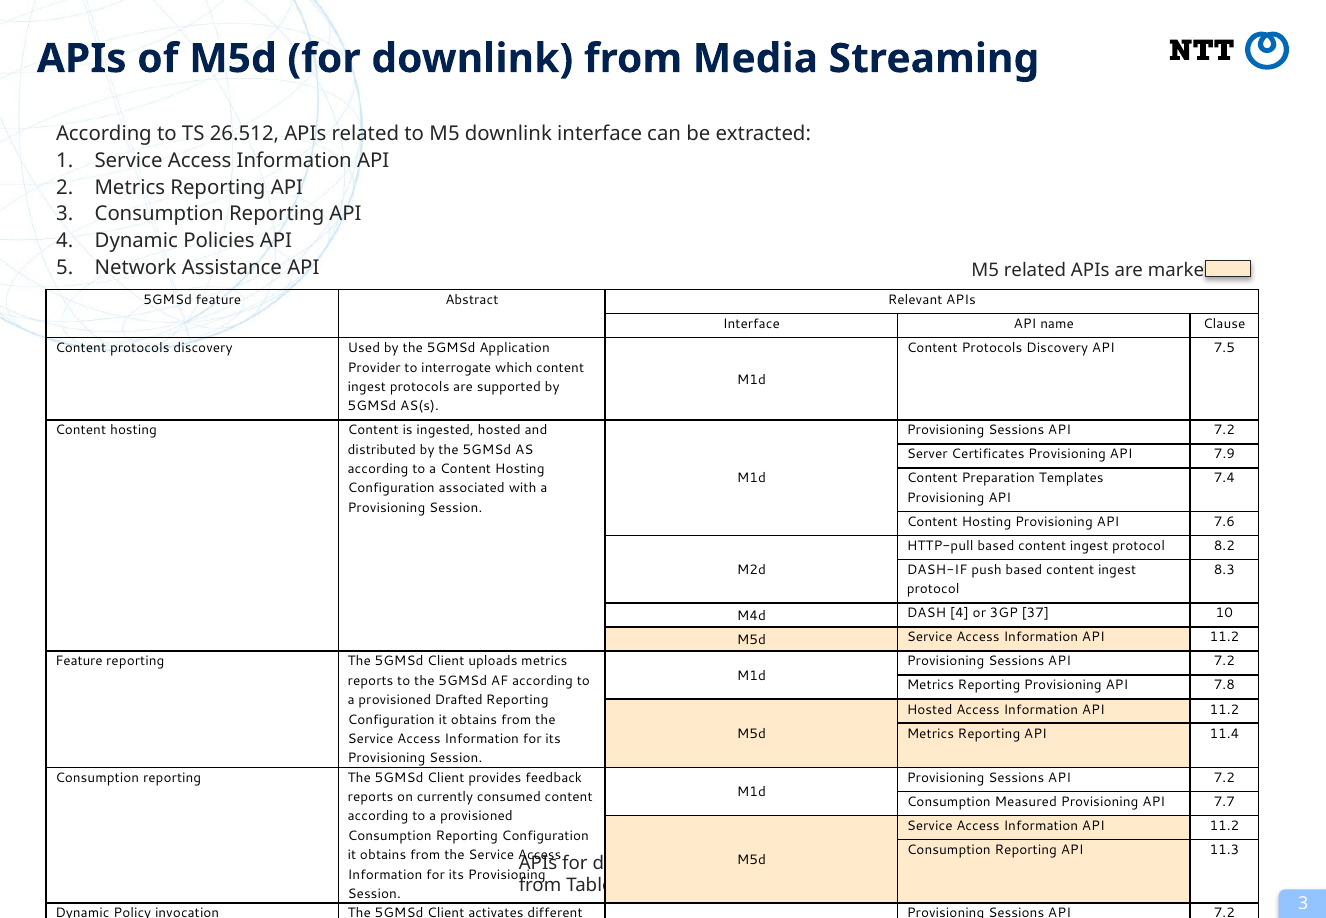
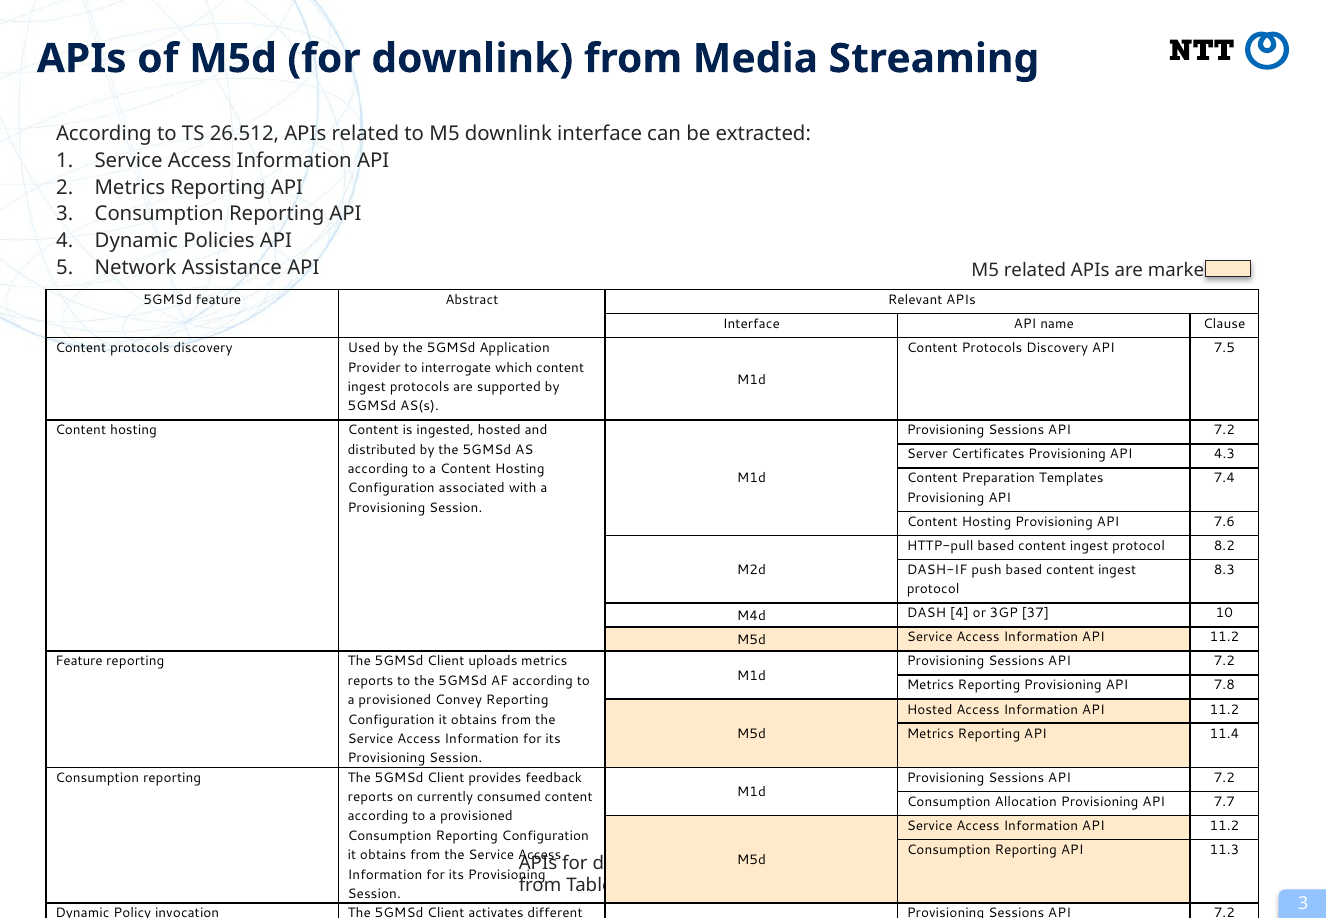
Certificates Provisioning API 7.9: 7.9 -> 4.3 (1224, 454)
Drafted: Drafted -> Convey (459, 700)
Measured: Measured -> Allocation (1026, 802)
